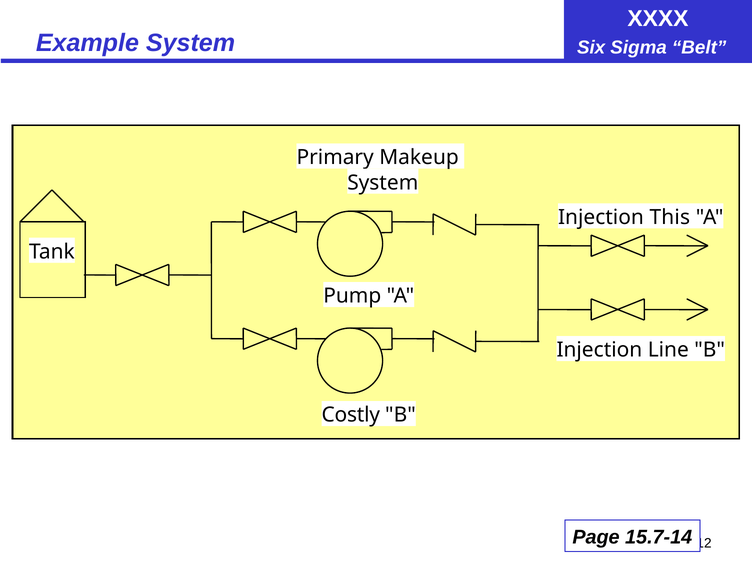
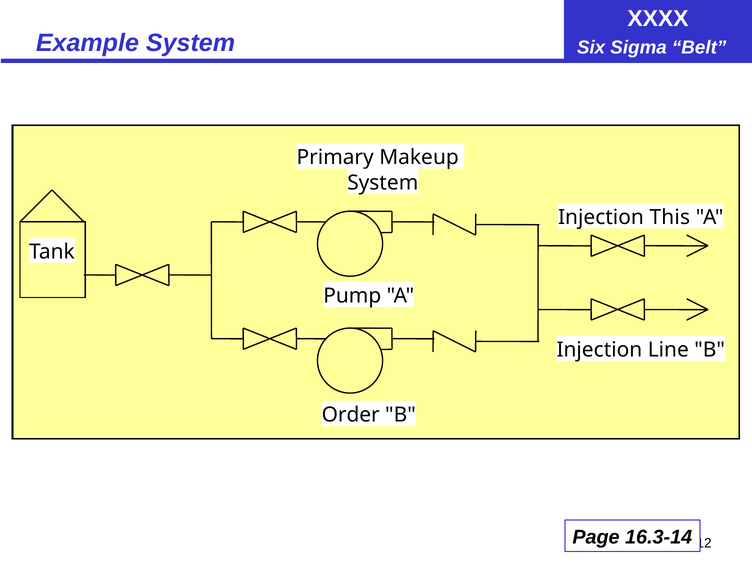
Costly: Costly -> Order (351, 415)
15.7-14: 15.7-14 -> 16.3-14 (659, 537)
